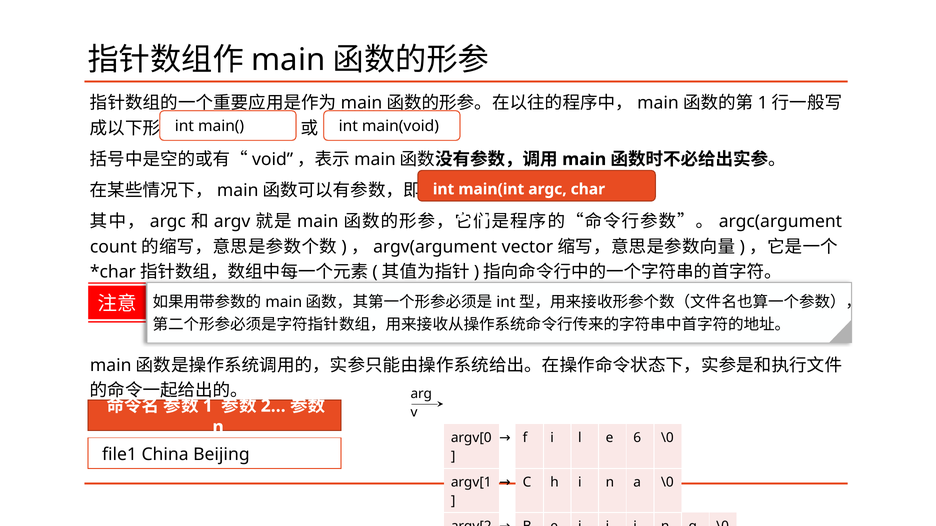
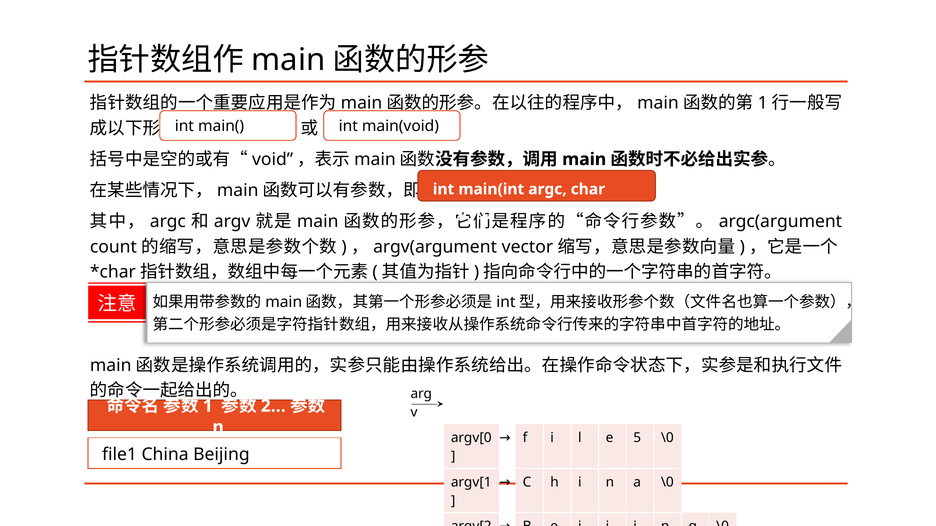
6: 6 -> 5 (637, 438)
